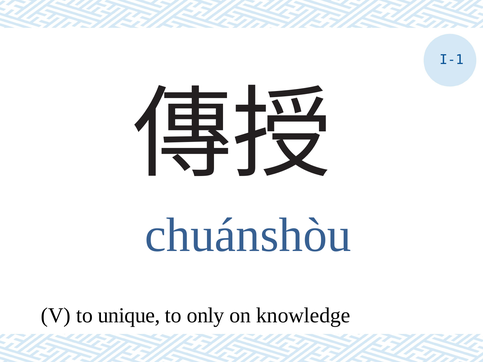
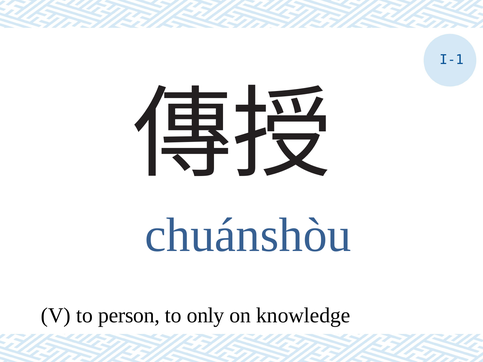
unique: unique -> person (129, 316)
